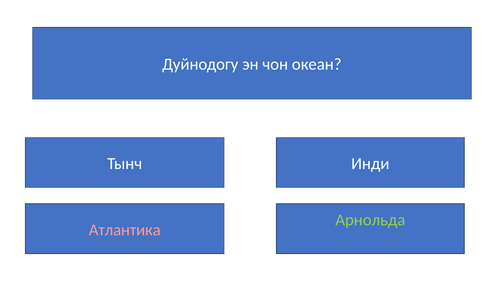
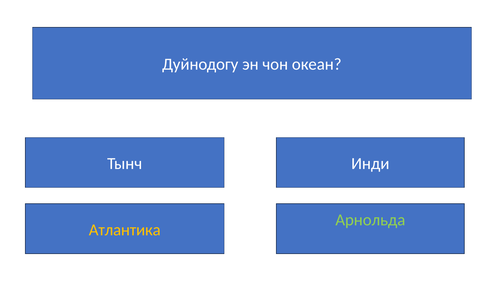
Атлантика colour: pink -> yellow (125, 230)
